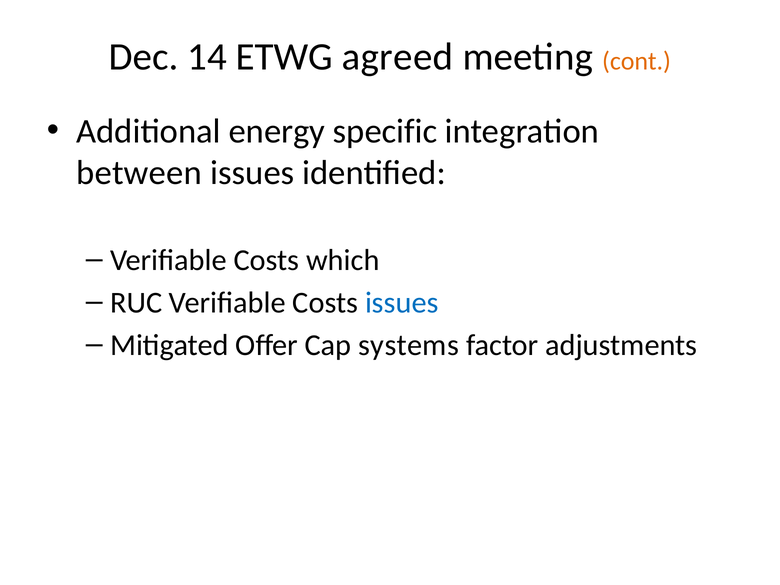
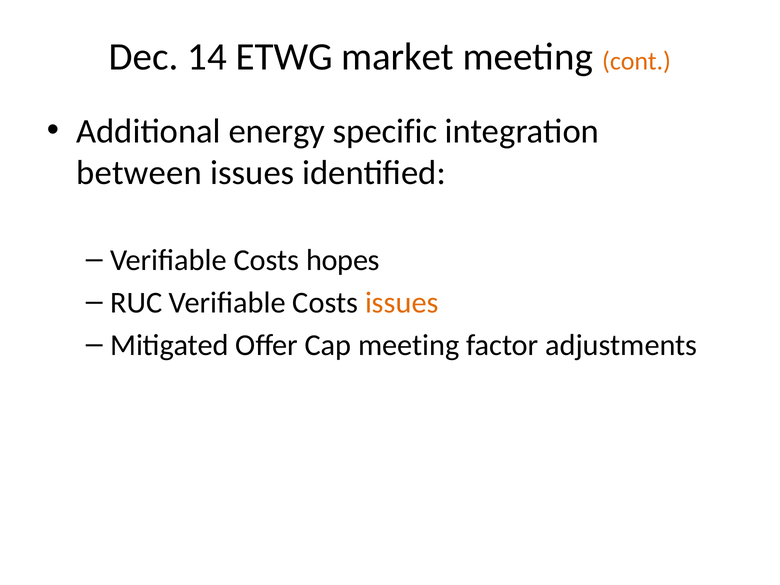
agreed: agreed -> market (398, 57)
which: which -> hopes (343, 260)
issues colour: blue -> orange (402, 303)
Cap systems: systems -> meeting (409, 345)
